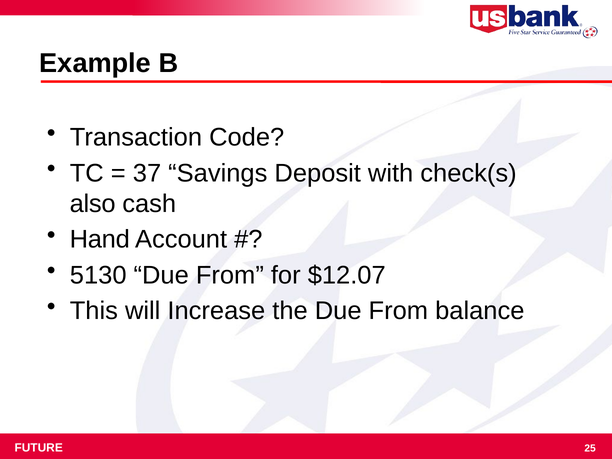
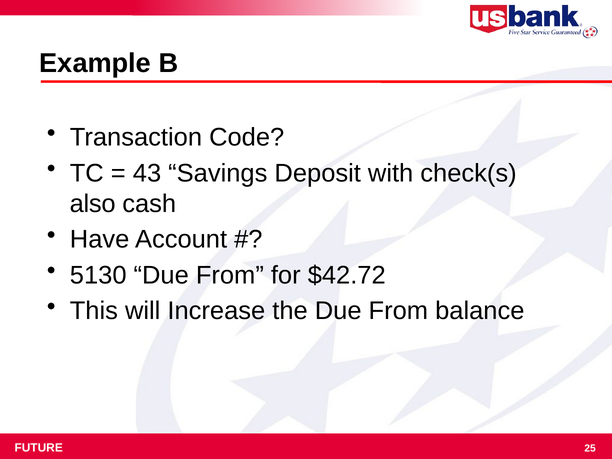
37: 37 -> 43 (147, 173)
Hand: Hand -> Have (100, 239)
$12.07: $12.07 -> $42.72 (347, 275)
